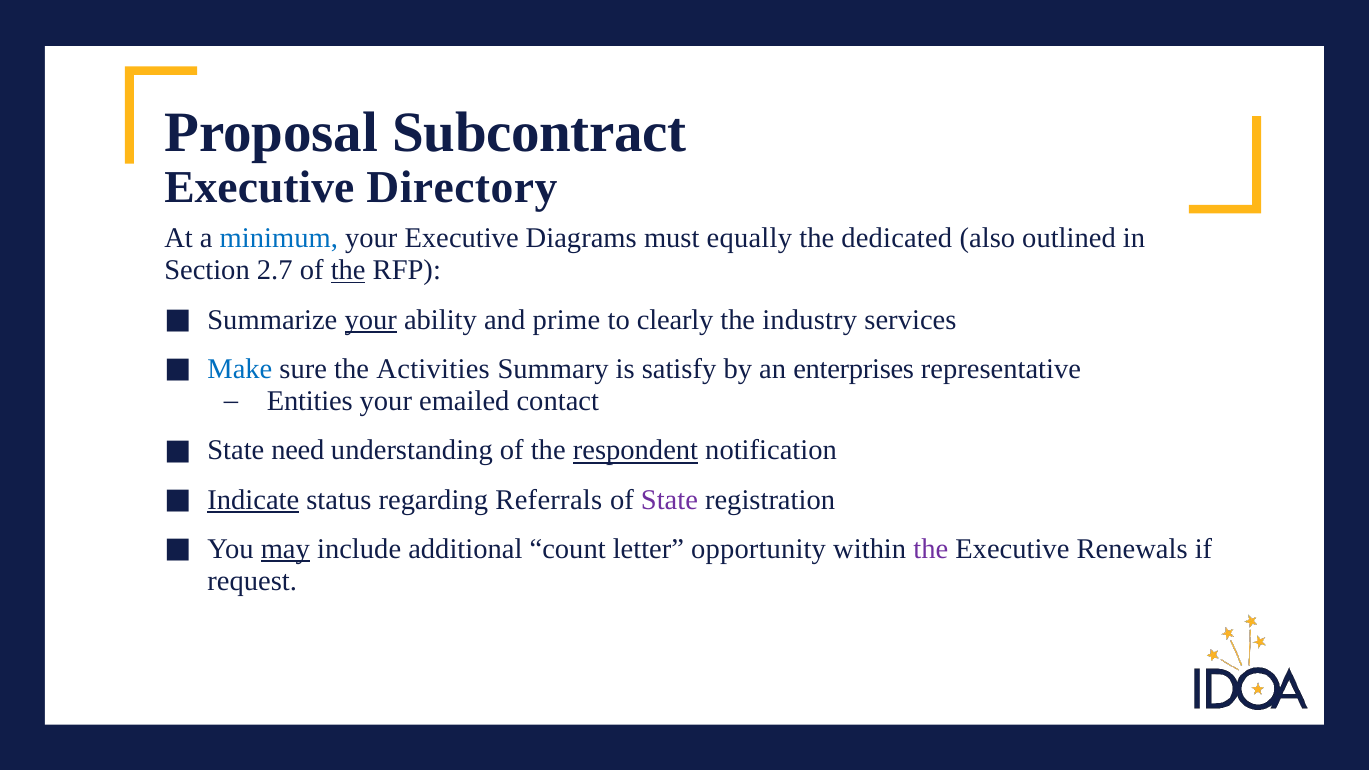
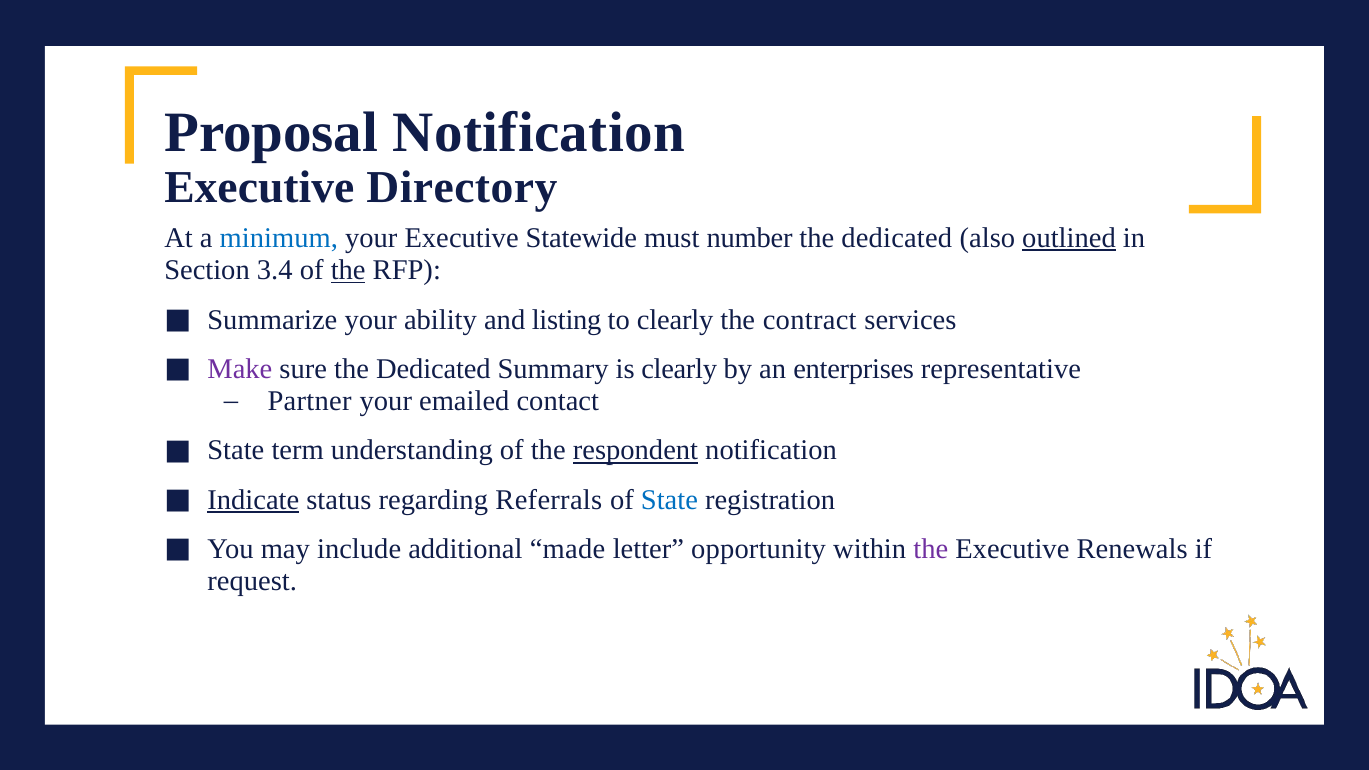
Proposal Subcontract: Subcontract -> Notification (539, 133)
Diagrams: Diagrams -> Statewide (581, 238)
equally: equally -> number (750, 238)
outlined underline: none -> present (1069, 238)
2.7: 2.7 -> 3.4 (275, 270)
your underline: present -> none (371, 320)
prime: prime -> listing (567, 320)
industry: industry -> contract (810, 320)
Make colour: blue -> purple (240, 369)
sure the Activities: Activities -> Dedicated (433, 369)
is satisfy: satisfy -> clearly (679, 369)
Entities: Entities -> Partner (310, 401)
need: need -> term (298, 450)
State colour: purple -> blue (669, 500)
may underline: present -> none (285, 549)
count: count -> made (568, 549)
